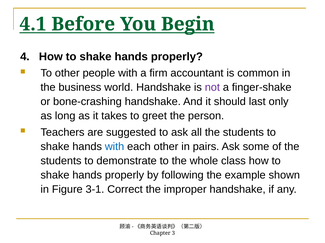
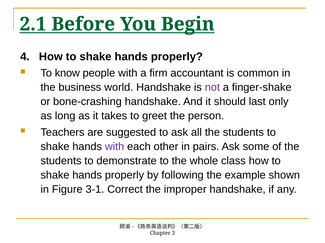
4.1: 4.1 -> 2.1 (33, 24)
To other: other -> know (67, 73)
with colour: blue -> purple (115, 147)
